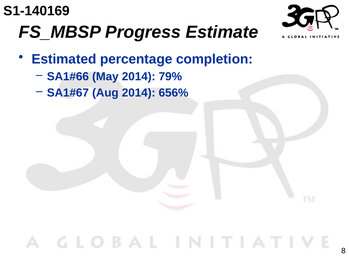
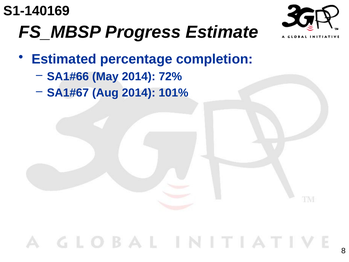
79%: 79% -> 72% (170, 77)
656%: 656% -> 101% (174, 93)
